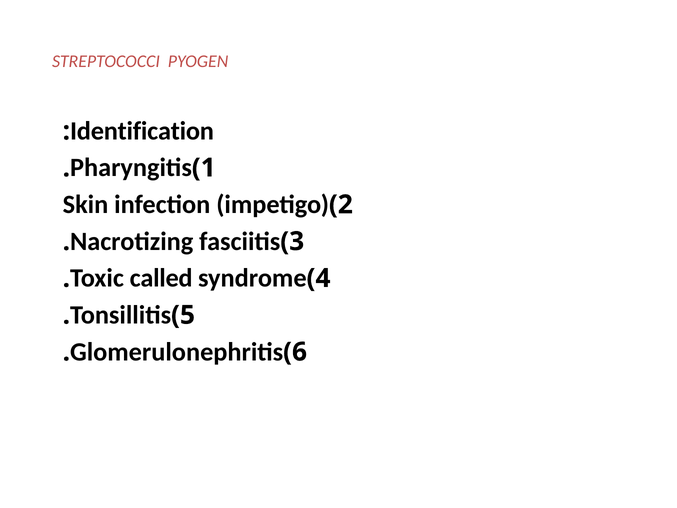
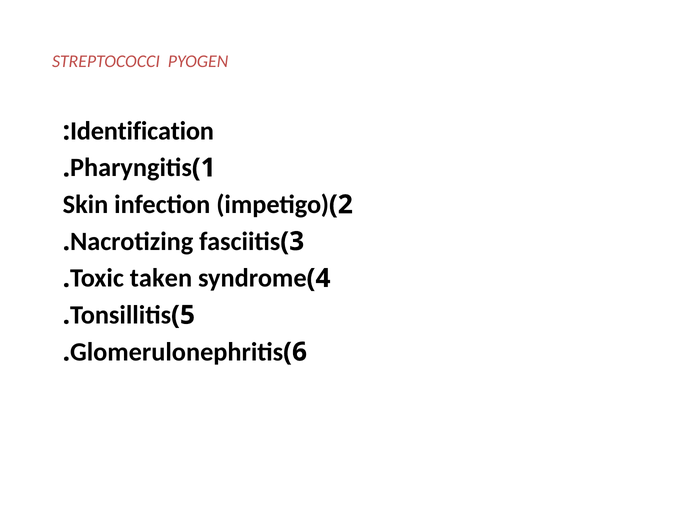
called: called -> taken (161, 278)
